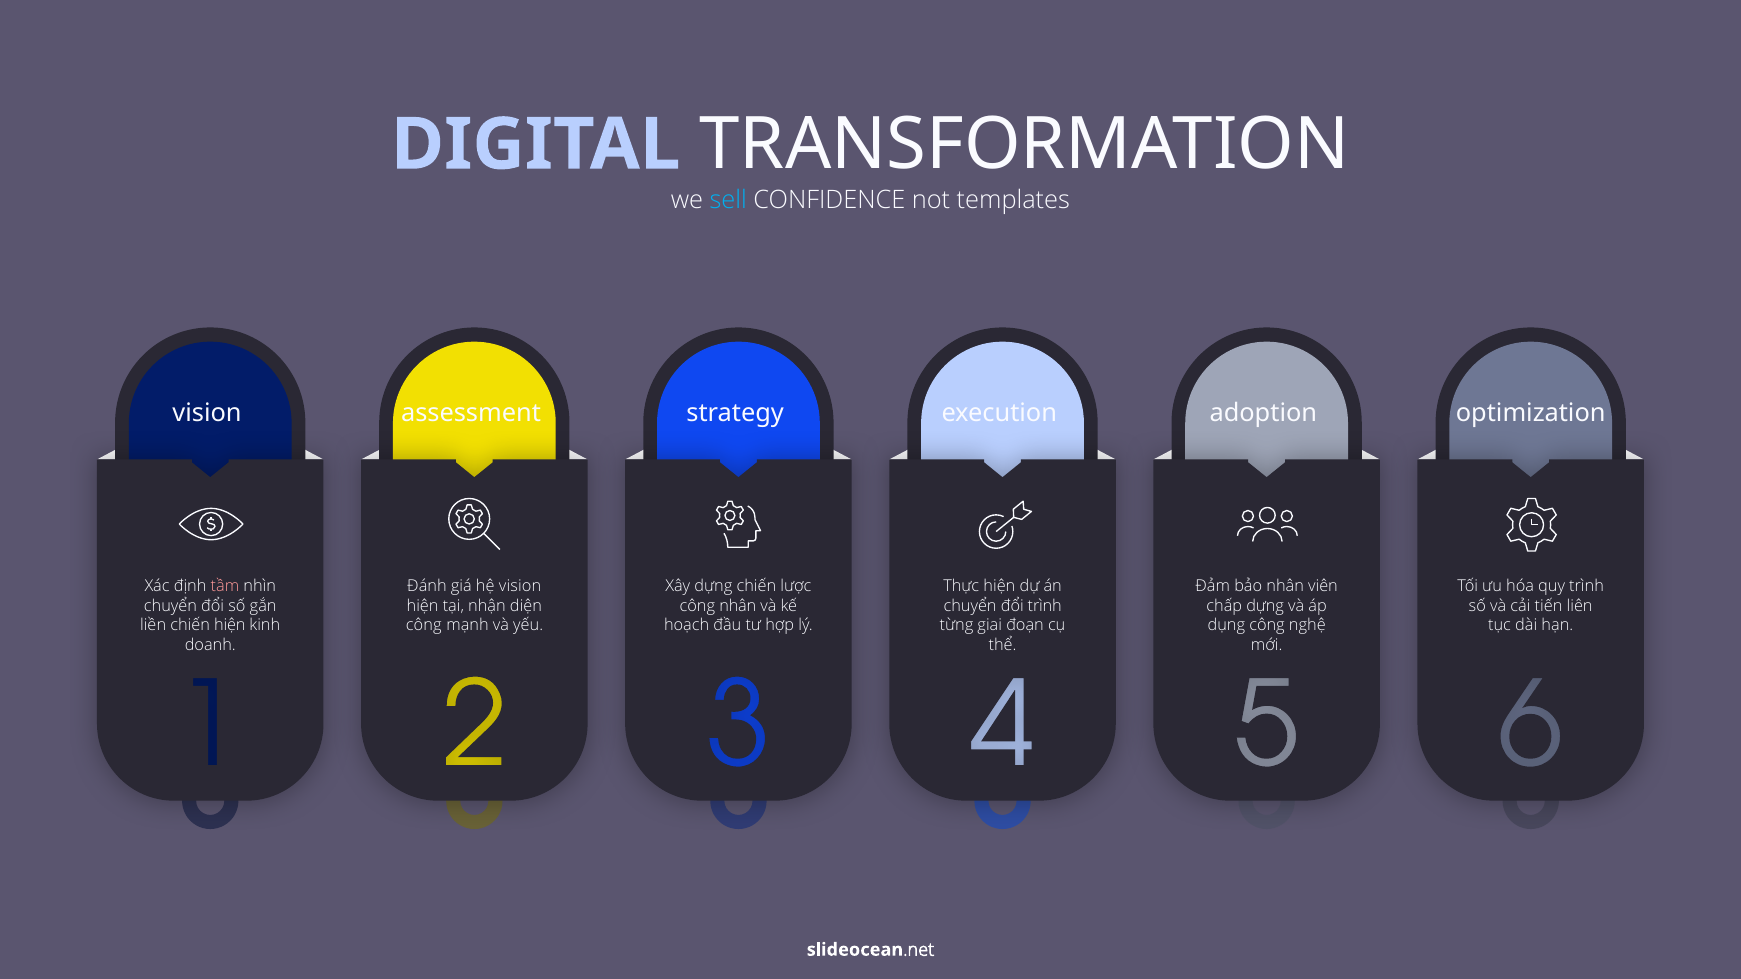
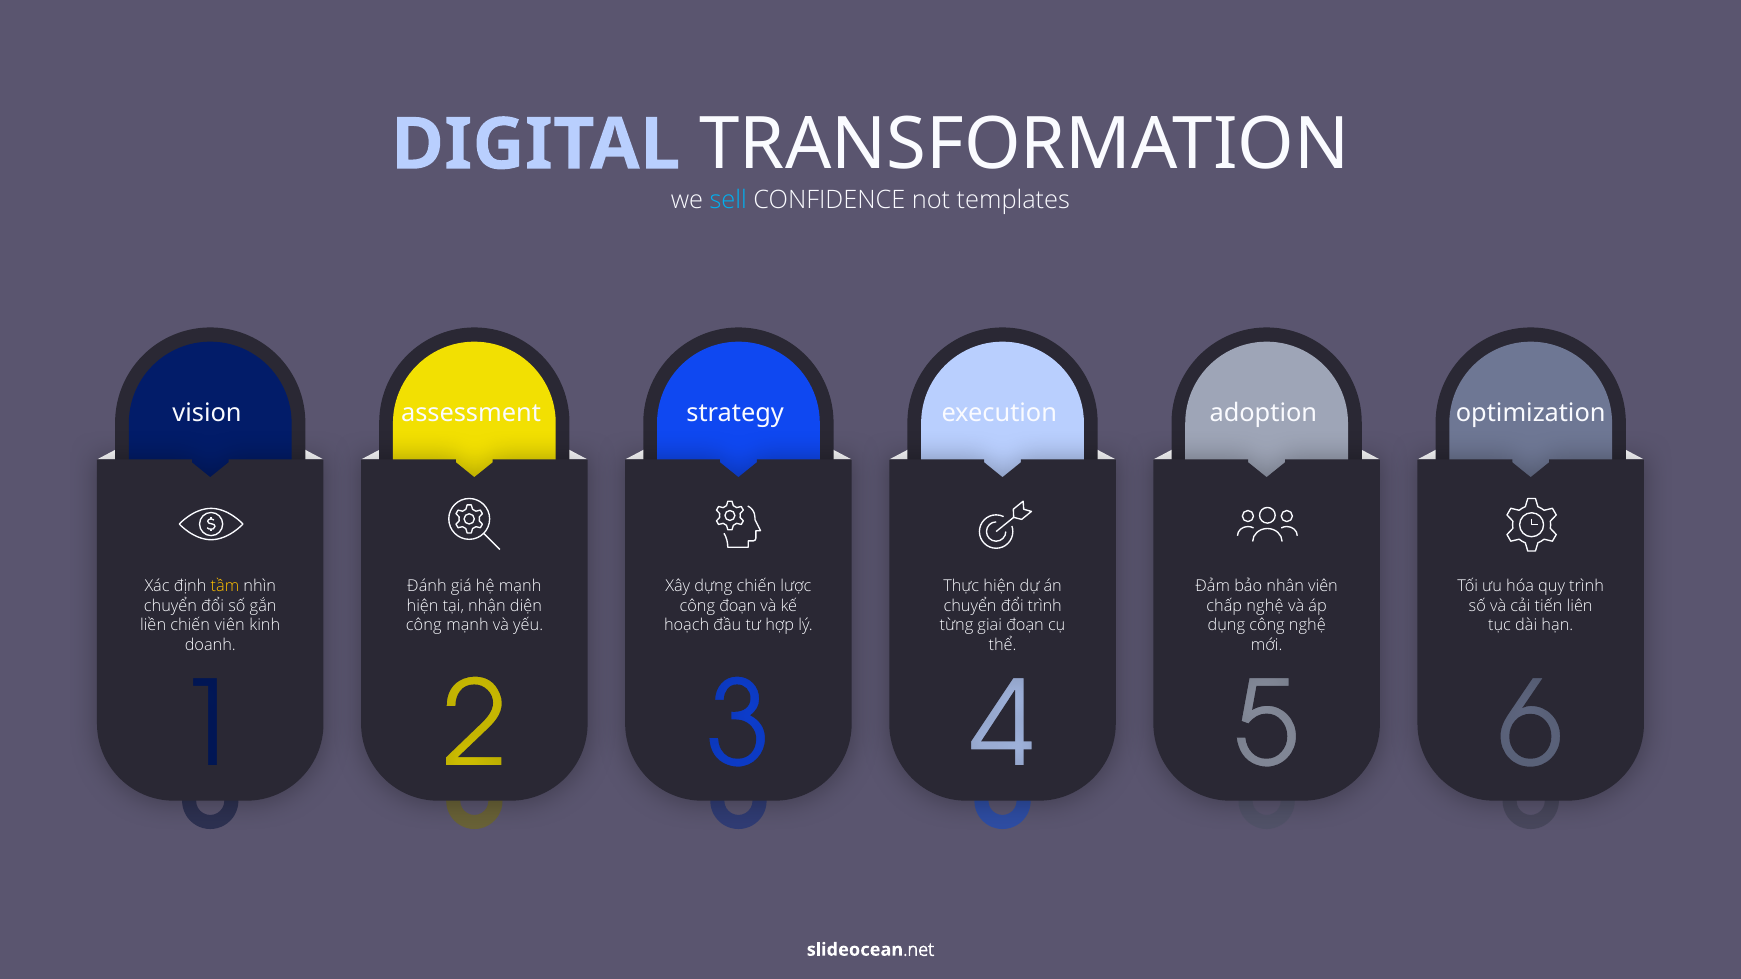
tầm colour: pink -> yellow (225, 586)
hệ vision: vision -> mạnh (520, 586)
công nhân: nhân -> đoạn (738, 606)
chấp dựng: dựng -> nghệ (1265, 606)
chiến hiện: hiện -> viên (230, 625)
